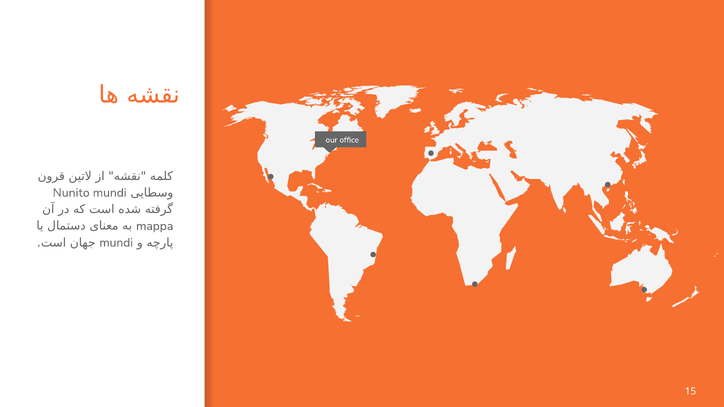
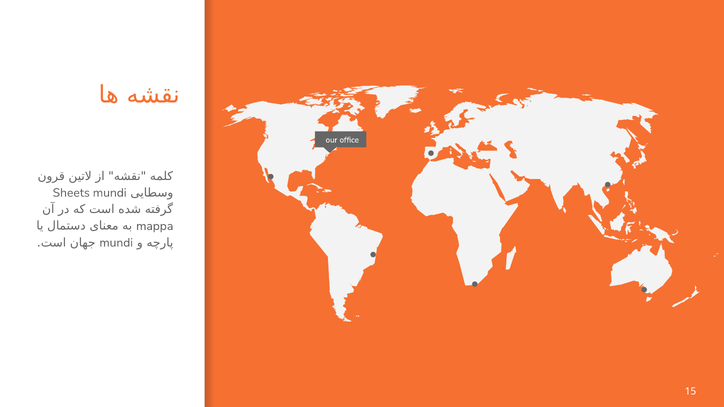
Nunito: Nunito -> Sheets (71, 193)
